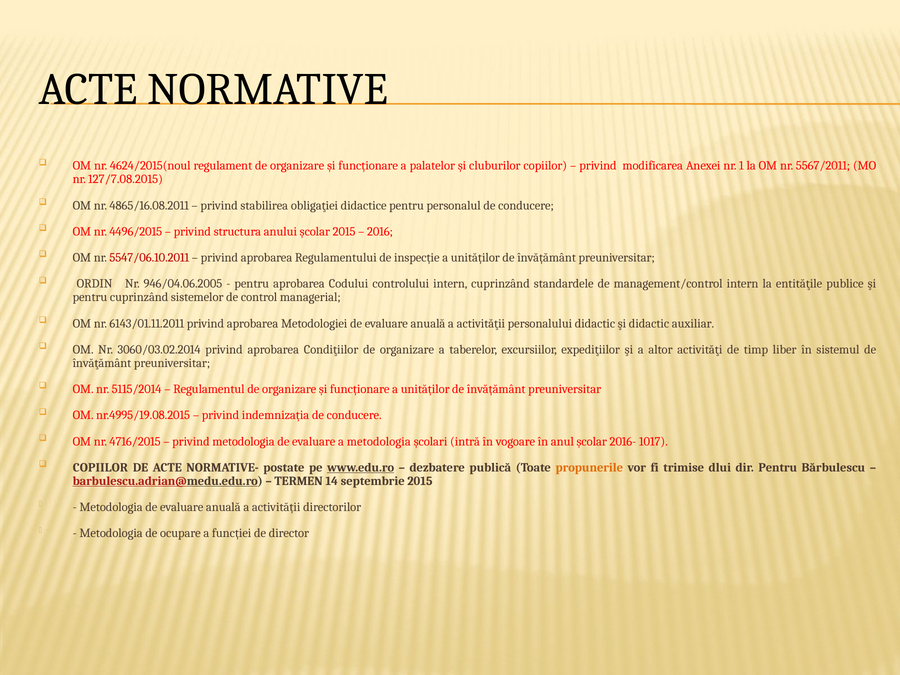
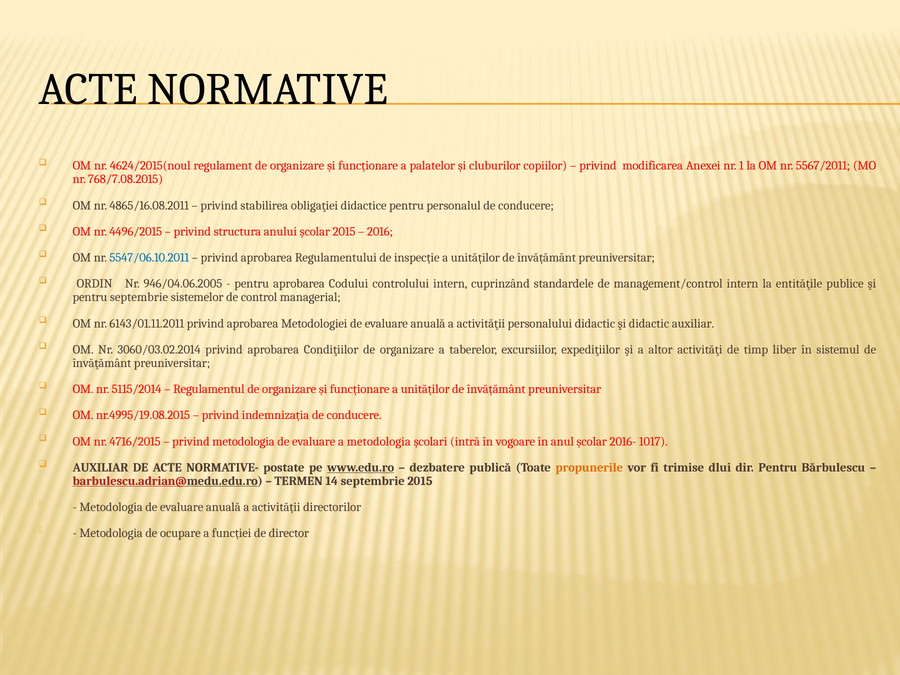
127/7.08.2015: 127/7.08.2015 -> 768/7.08.2015 (126, 179)
5547/06.10.2011 colour: red -> blue (149, 258)
pentru cuprinzând: cuprinzând -> septembrie (139, 297)
COPIILOR: COPIILOR -> AUXILIAR (101, 468)
